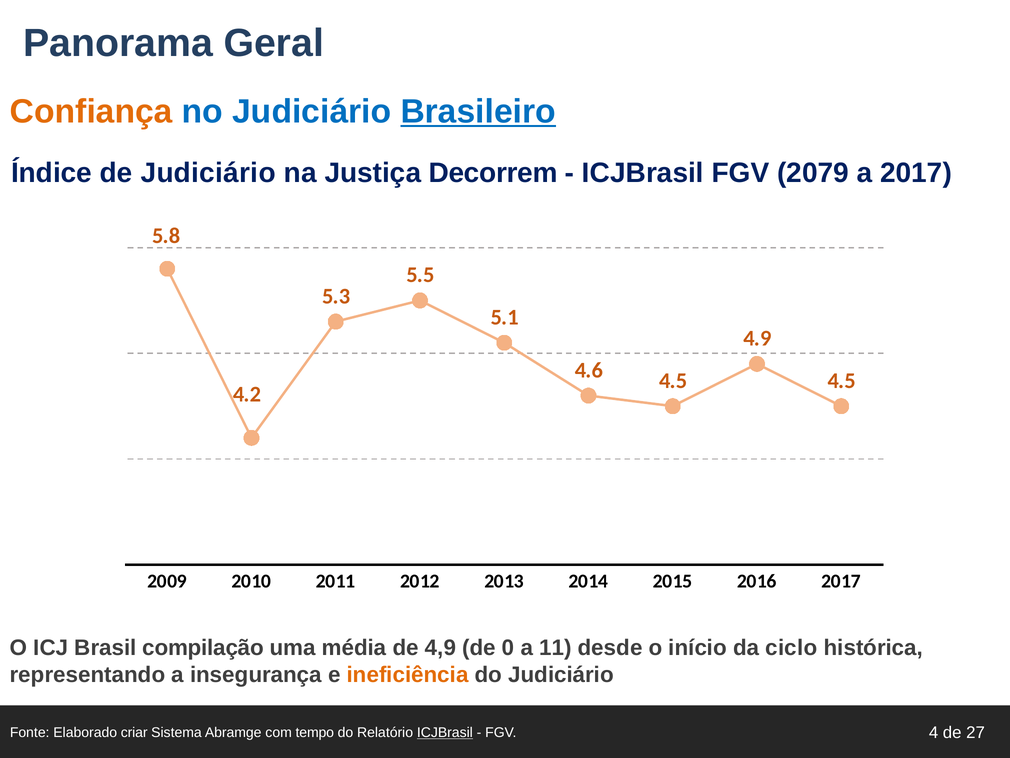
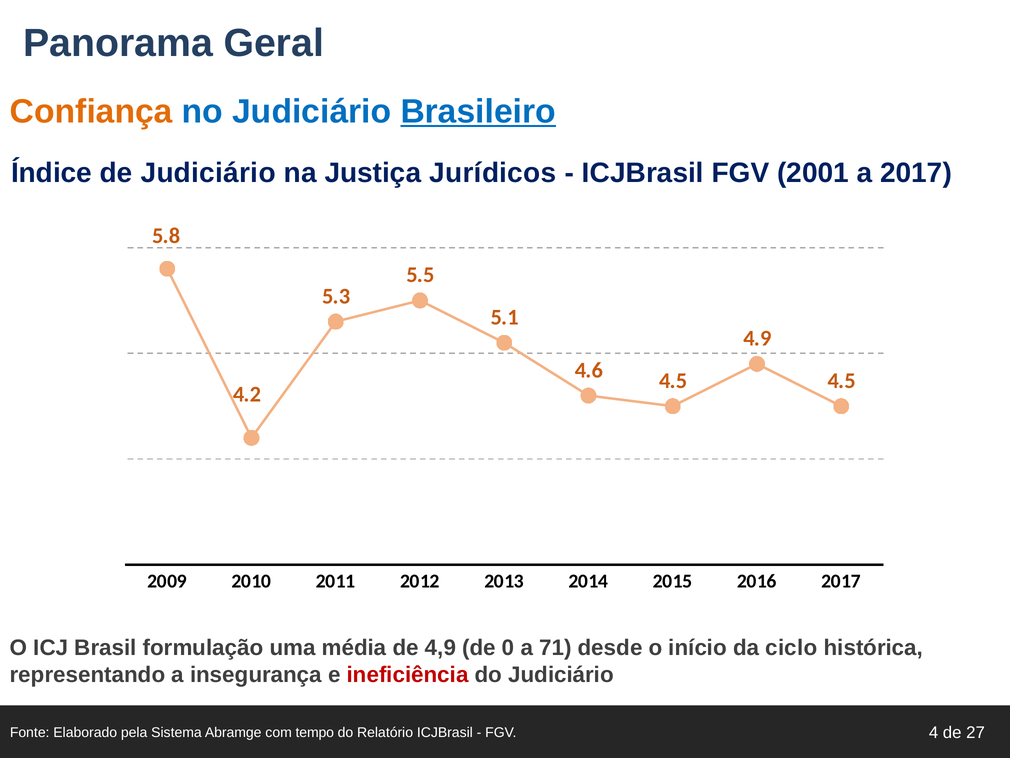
Decorrem: Decorrem -> Jurídicos (493, 173)
2079: 2079 -> 2001 (813, 173)
compilação: compilação -> formulação (203, 647)
11: 11 -> 71 (555, 647)
ineficiência colour: orange -> red (408, 674)
criar: criar -> pela (134, 732)
ICJBrasil underline: present -> none (445, 732)
